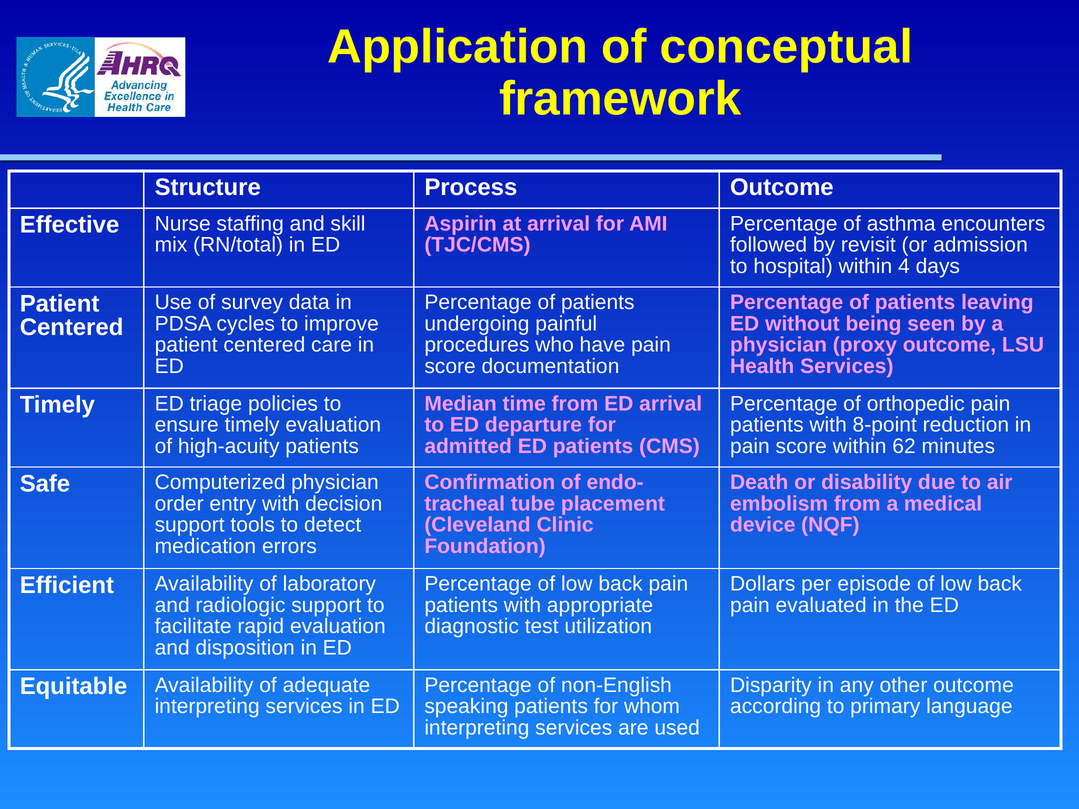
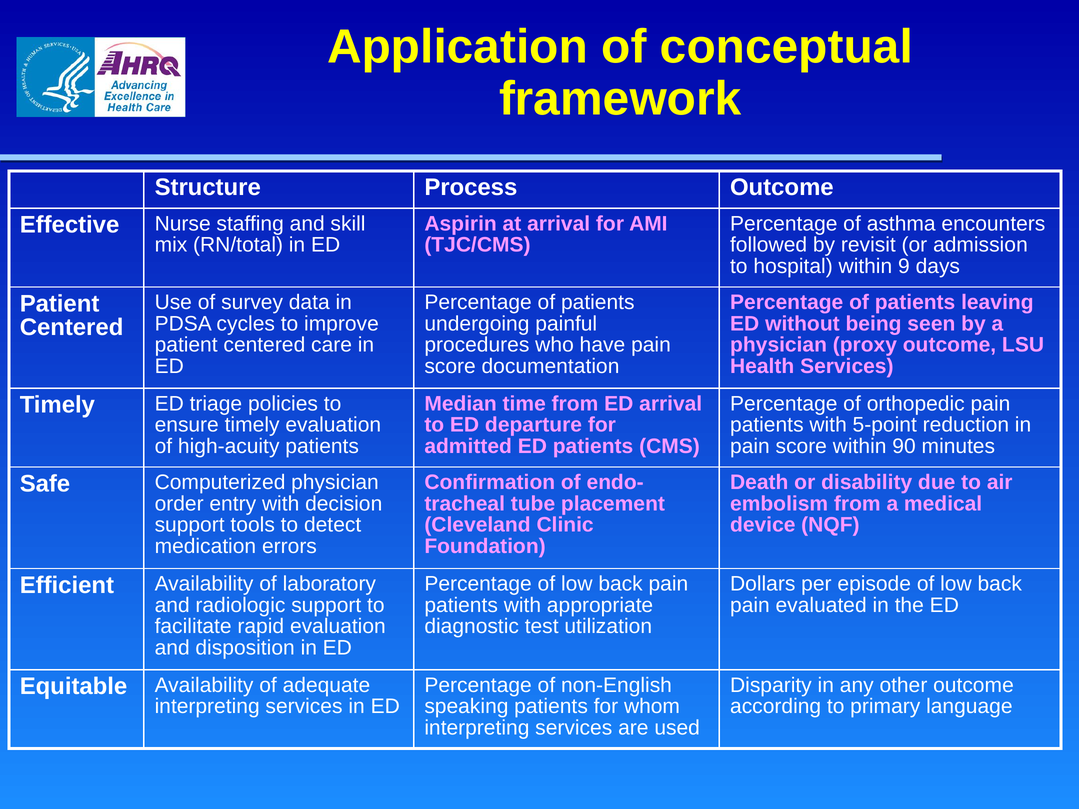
4: 4 -> 9 (904, 266)
8-point: 8-point -> 5-point (885, 425)
62: 62 -> 90 (904, 446)
